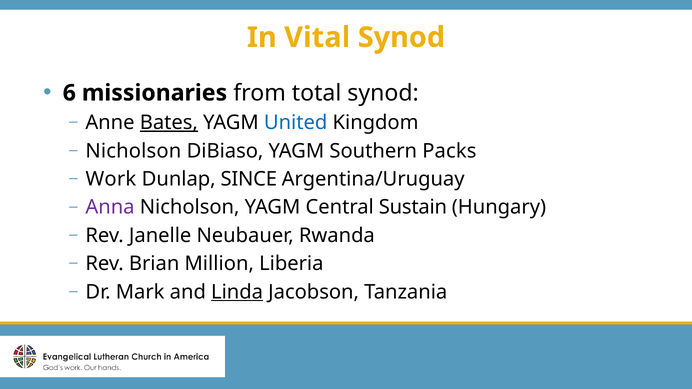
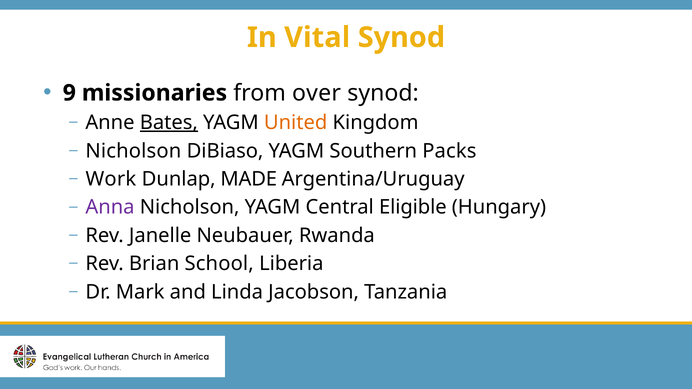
6: 6 -> 9 (69, 93)
total: total -> over (316, 93)
United colour: blue -> orange (296, 123)
SINCE: SINCE -> MADE (249, 179)
Sustain: Sustain -> Eligible (413, 207)
Million: Million -> School (219, 264)
Linda underline: present -> none (237, 292)
